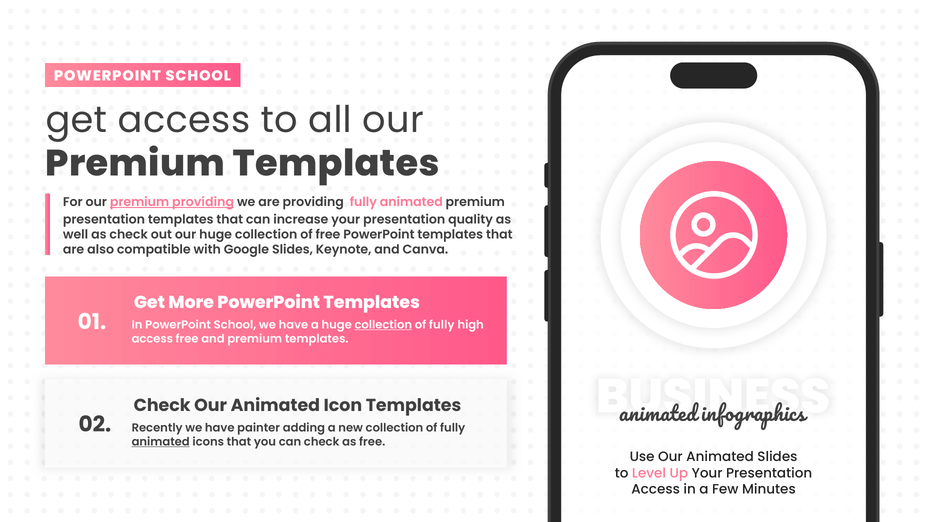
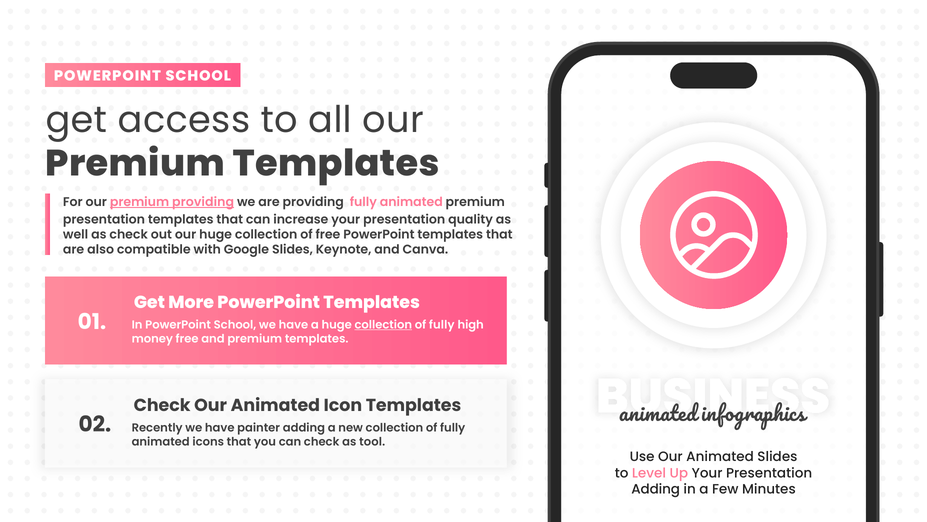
access: access -> money (152, 338)
animated underline: present -> none (161, 441)
as free: free -> tool (372, 441)
Access: Access -> Adding (656, 489)
